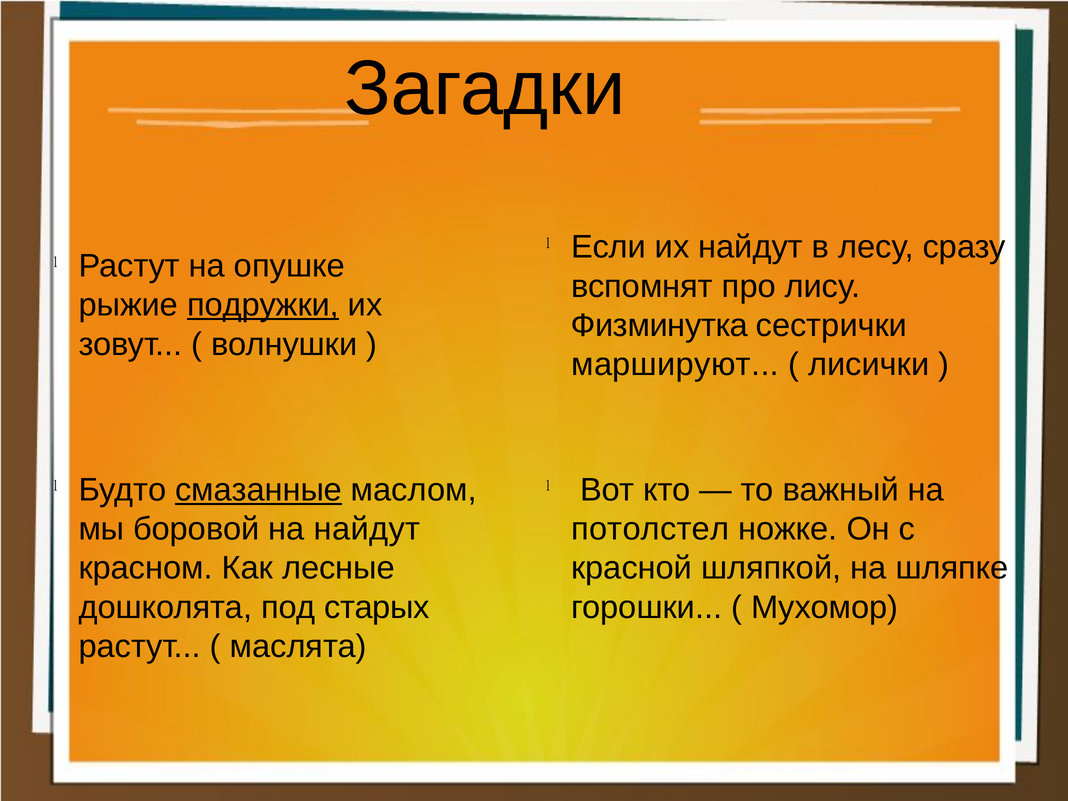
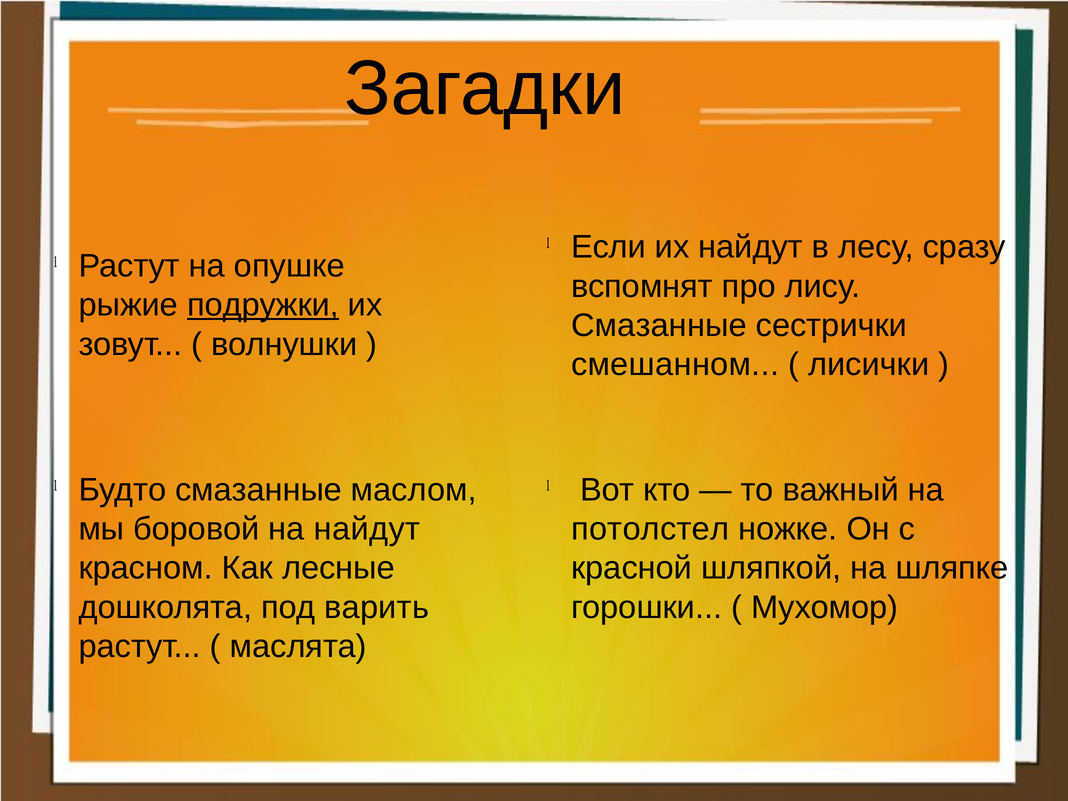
Физминутка: Физминутка -> Смазанные (659, 325)
маршируют: маршируют -> смешанном (675, 365)
смазанные underline: present -> none (259, 490)
старых: старых -> варить (377, 607)
